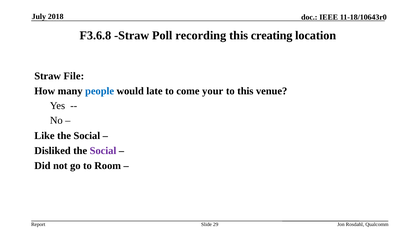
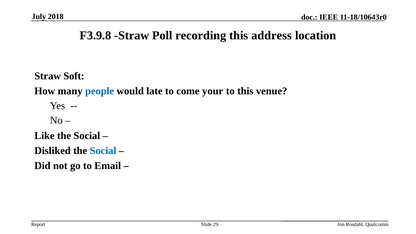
F3.6.8: F3.6.8 -> F3.9.8 (95, 35)
creating: creating -> address (272, 35)
File: File -> Soft (74, 76)
Social colour: purple -> blue (103, 151)
Room: Room -> Email (108, 166)
